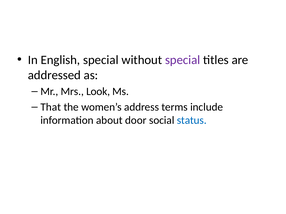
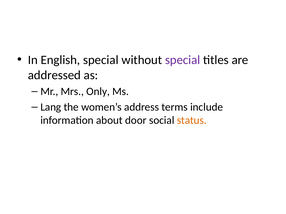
Look: Look -> Only (98, 92)
That: That -> Lang (51, 107)
status colour: blue -> orange (192, 121)
